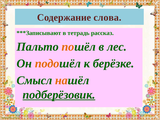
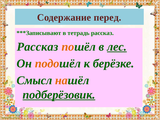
слова: слова -> перед (107, 17)
Пальто: Пальто -> Рассказ (38, 47)
лес underline: none -> present (117, 47)
